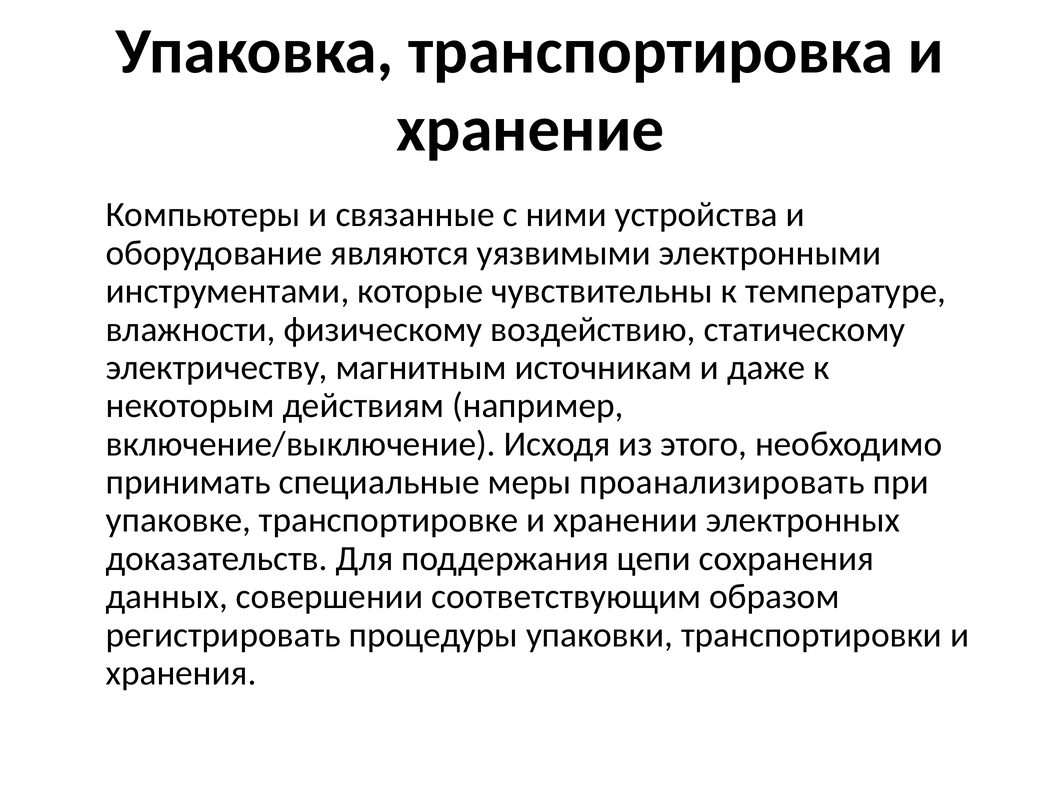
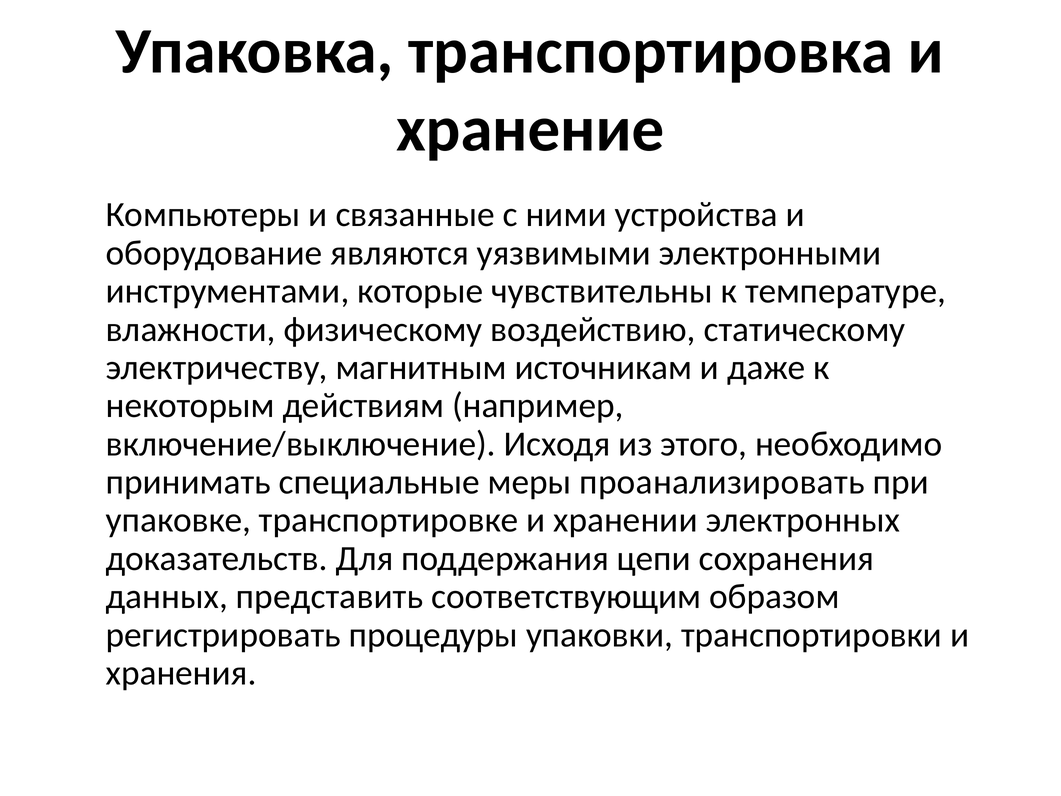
совершении: совершении -> представить (330, 596)
